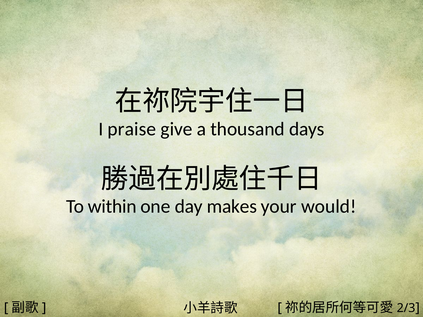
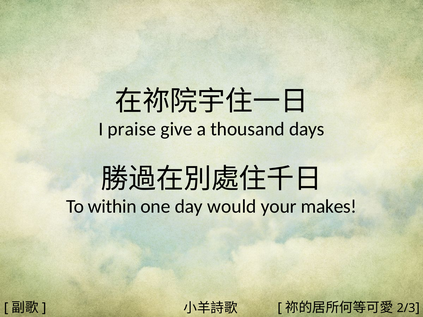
makes: makes -> would (232, 207)
would: would -> makes (329, 207)
